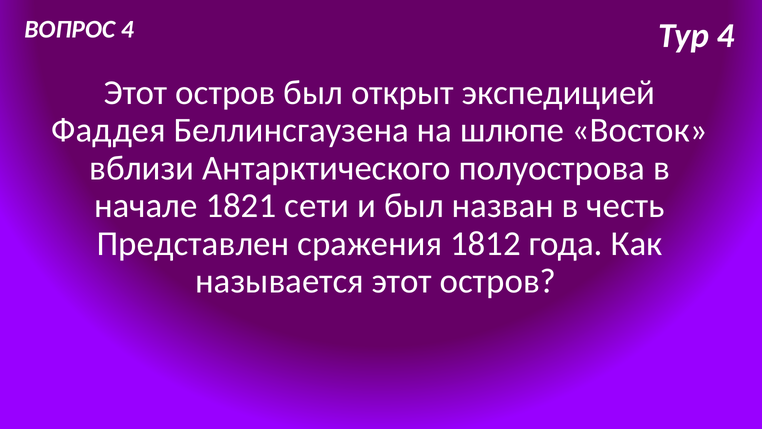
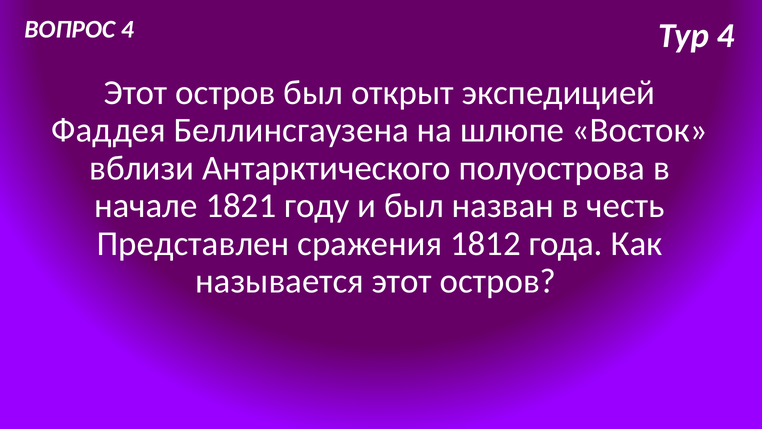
сети: сети -> году (317, 206)
